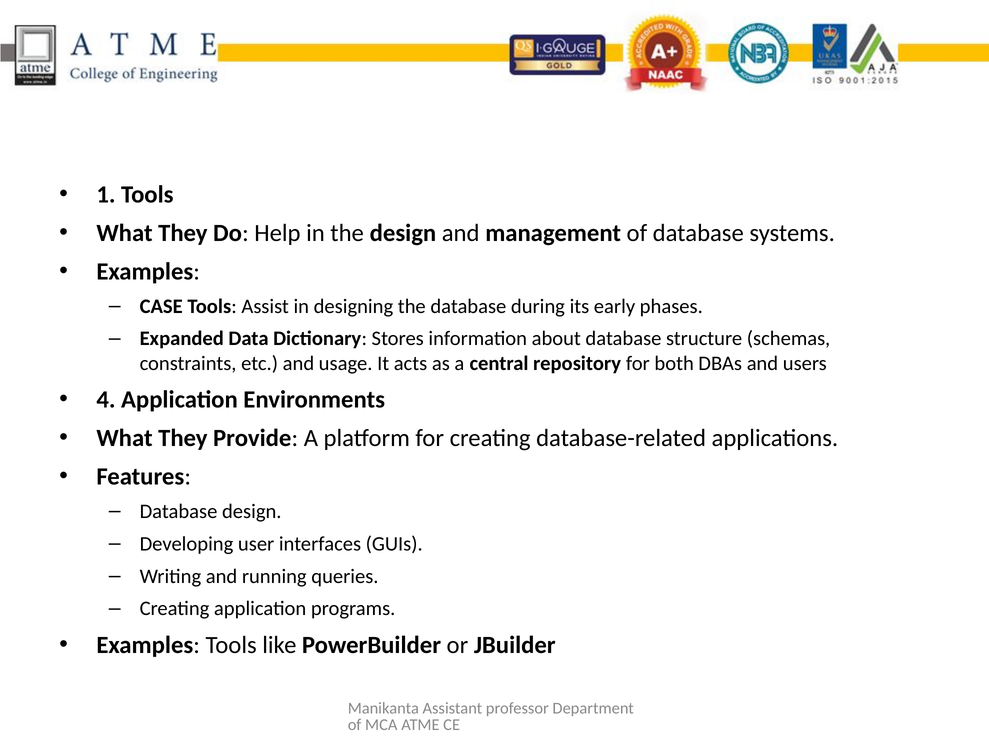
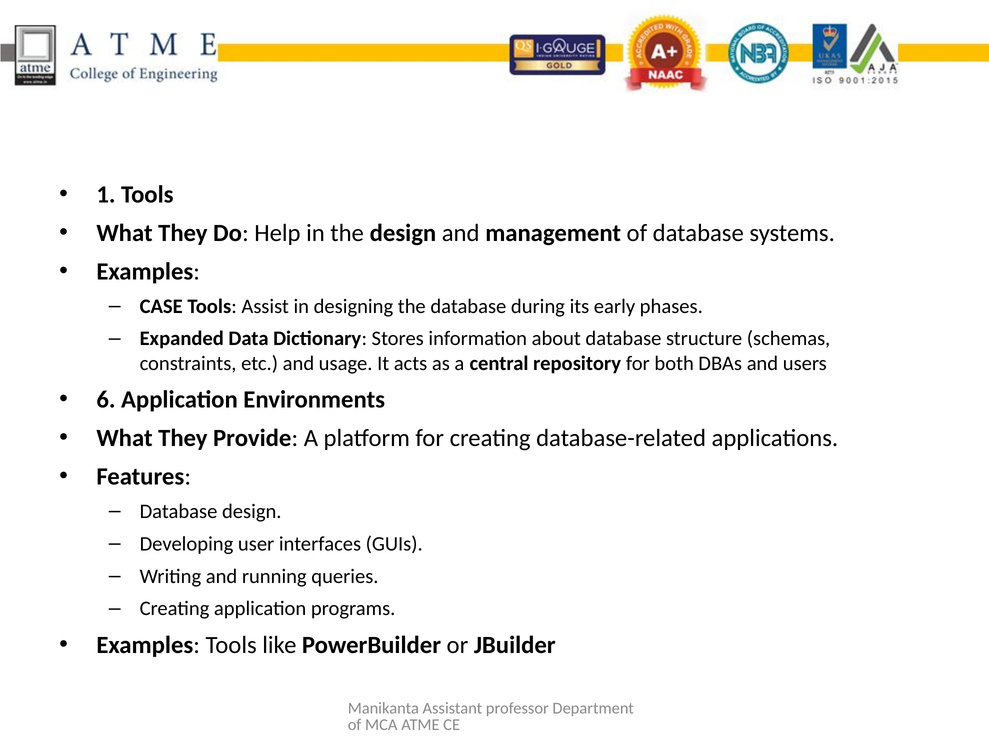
4: 4 -> 6 (106, 400)
